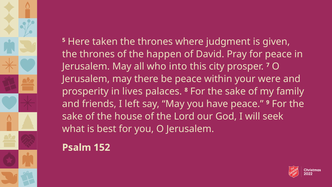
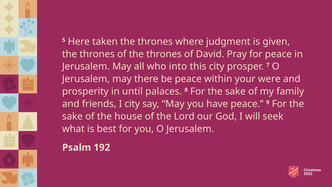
of the happen: happen -> thrones (164, 54)
lives: lives -> until (132, 91)
I left: left -> city (132, 104)
152: 152 -> 192 (102, 147)
